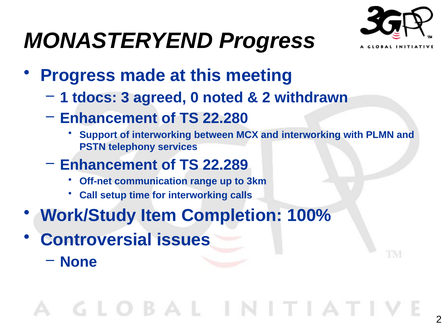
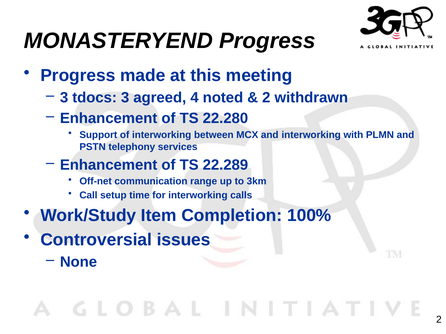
1: 1 -> 3 (64, 98)
0: 0 -> 4 (195, 98)
